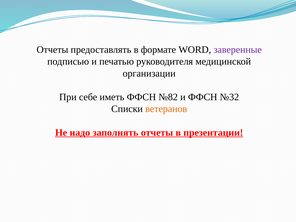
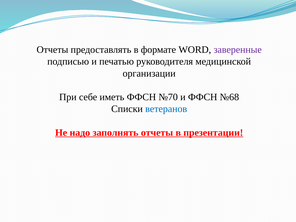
№82: №82 -> №70 (168, 97)
№32: №32 -> №68 (229, 97)
ветеранов colour: orange -> blue (166, 109)
